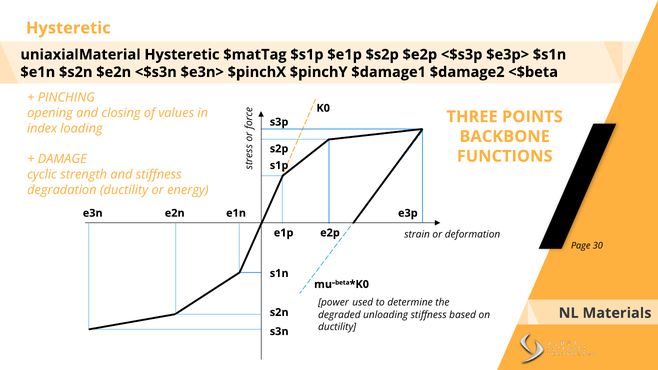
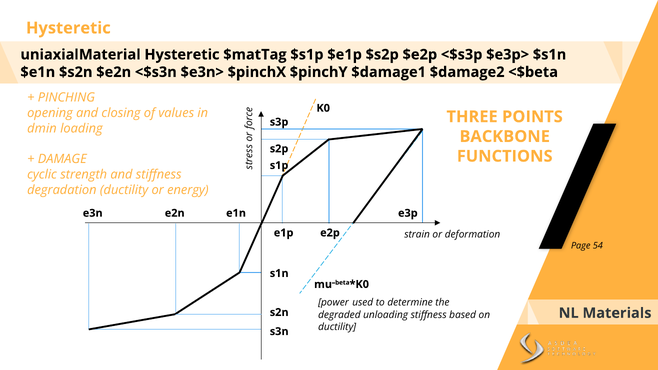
index: index -> dmin (42, 129)
30: 30 -> 54 (598, 246)
